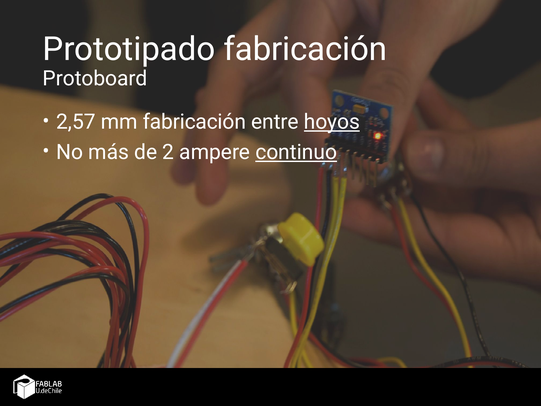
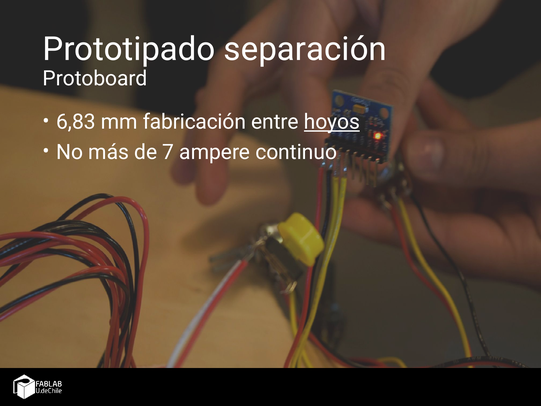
Prototipado fabricación: fabricación -> separación (305, 49)
2,57: 2,57 -> 6,83 (76, 122)
2: 2 -> 7 (168, 152)
continuo underline: present -> none (296, 152)
